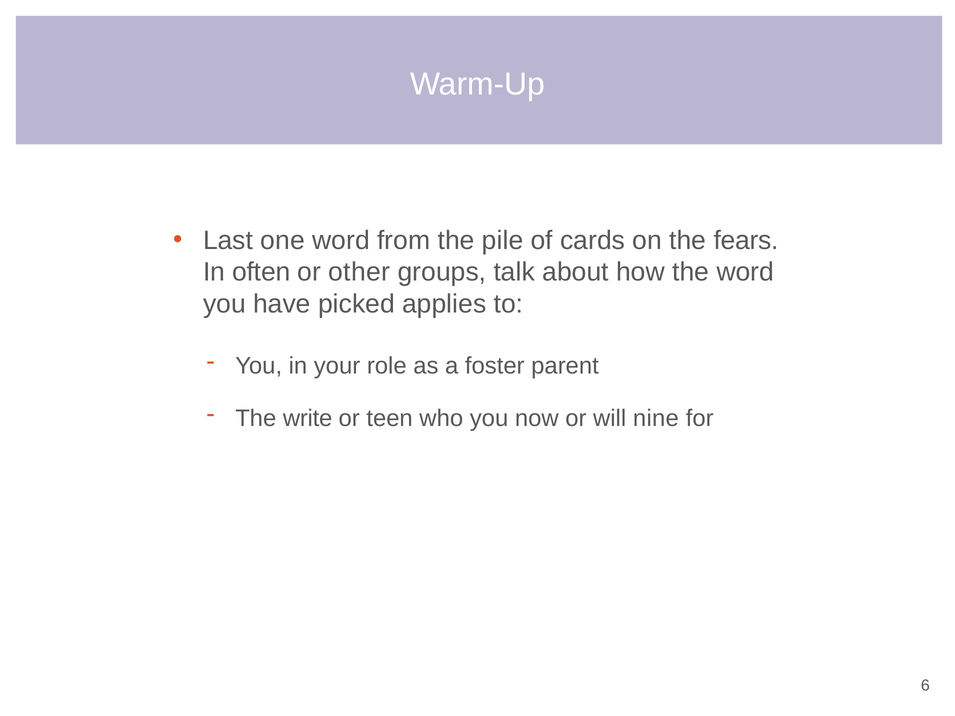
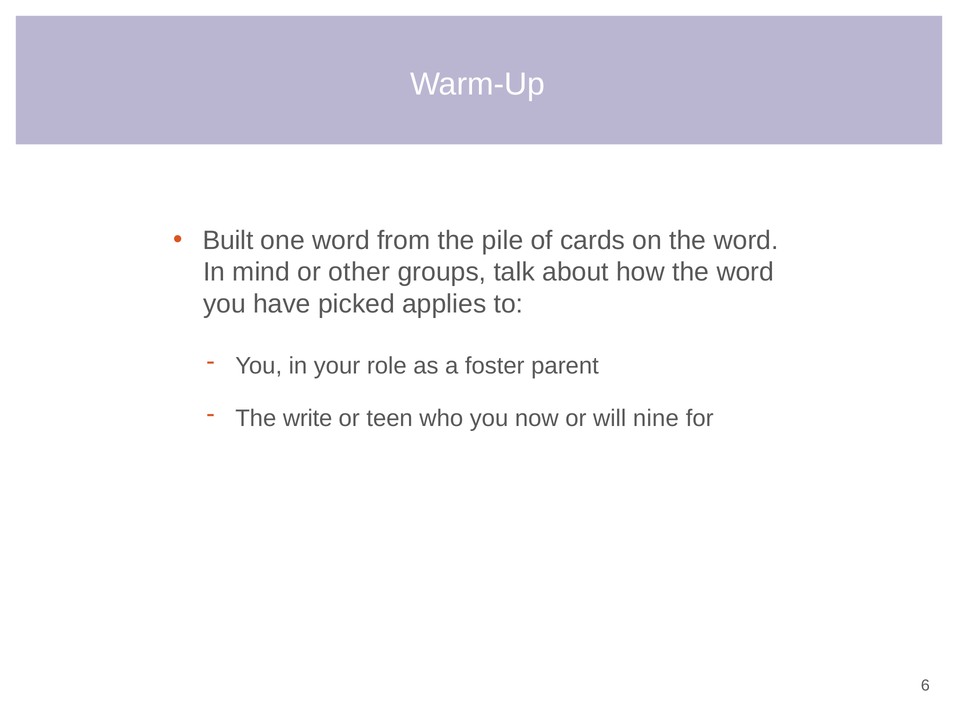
Last: Last -> Built (228, 240)
on the fears: fears -> word (746, 240)
often: often -> mind (261, 272)
